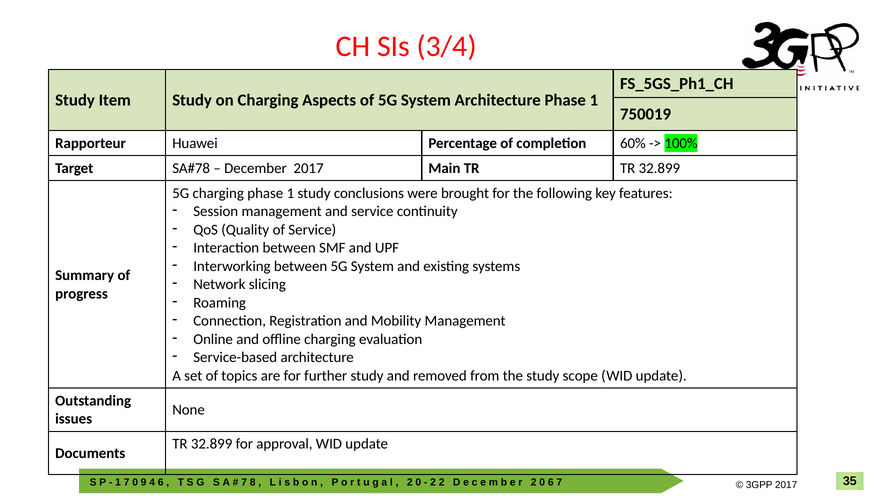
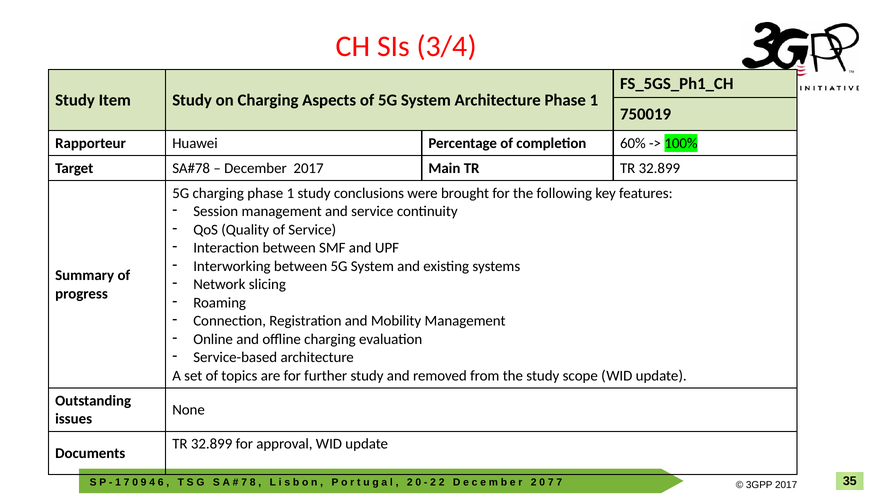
6: 6 -> 7 (551, 482)
